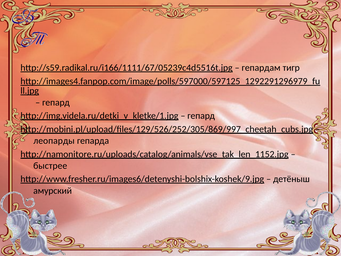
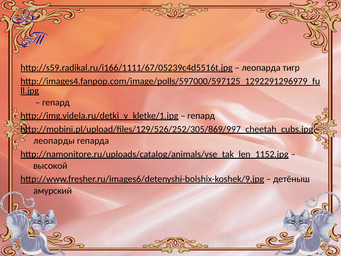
гепардам: гепардам -> леопарда (261, 68)
быстрее: быстрее -> высокой (50, 166)
